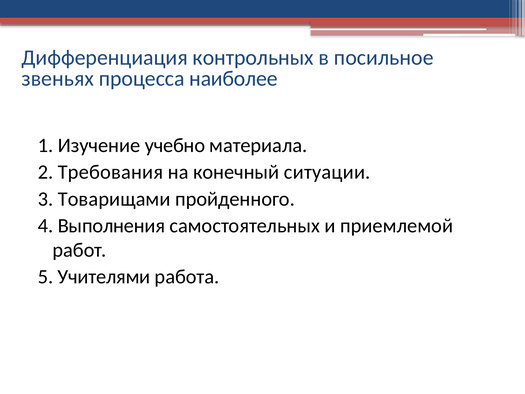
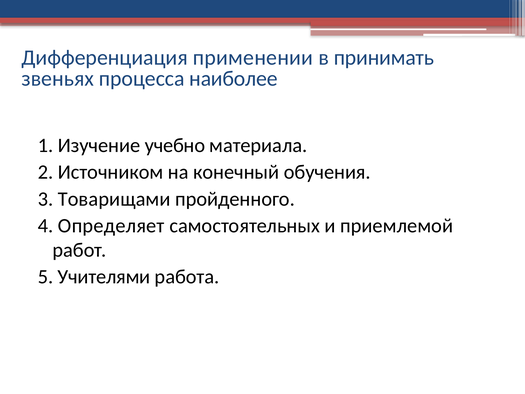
контрольных: контрольных -> применении (253, 58)
посильное: посильное -> принимать (384, 58)
Требования: Требования -> Источником (111, 172)
ситуации: ситуации -> обучения (327, 172)
Выполнения: Выполнения -> Определяет (111, 226)
